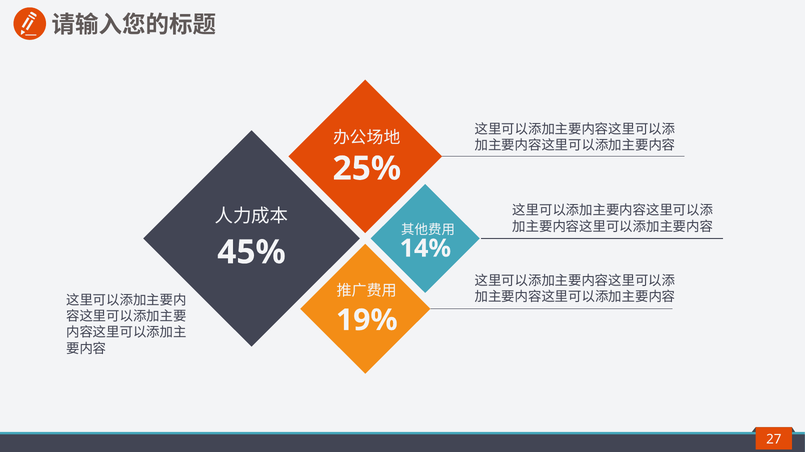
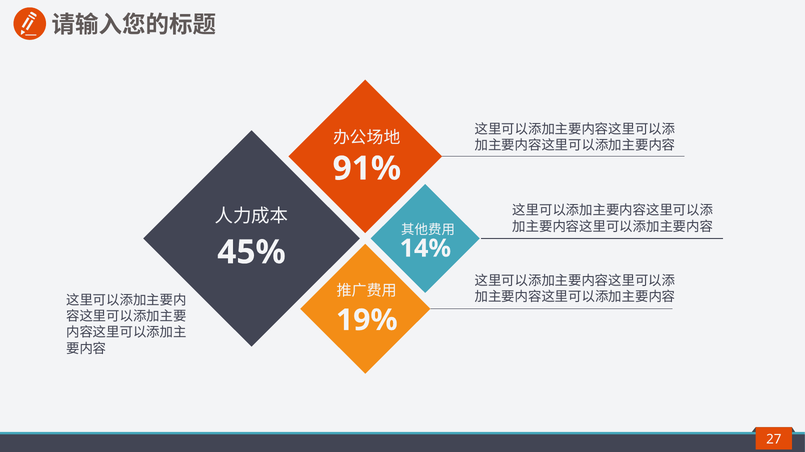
25%: 25% -> 91% (367, 169)
